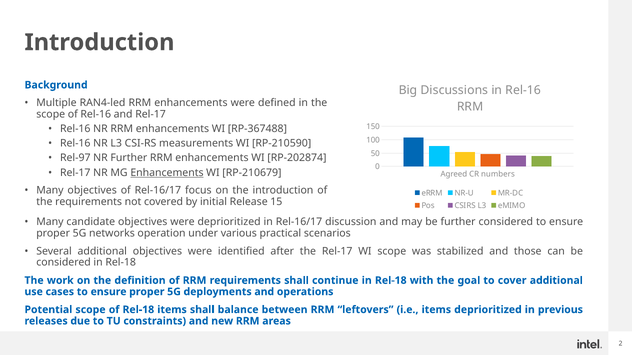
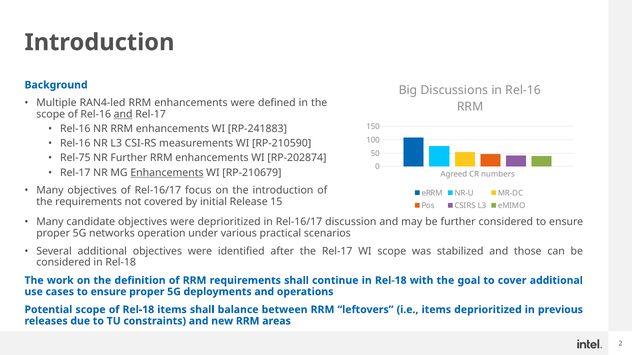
and underline: none -> present (123, 114)
RP-367488: RP-367488 -> RP-241883 (257, 129)
Rel-97: Rel-97 -> Rel-75 (75, 158)
